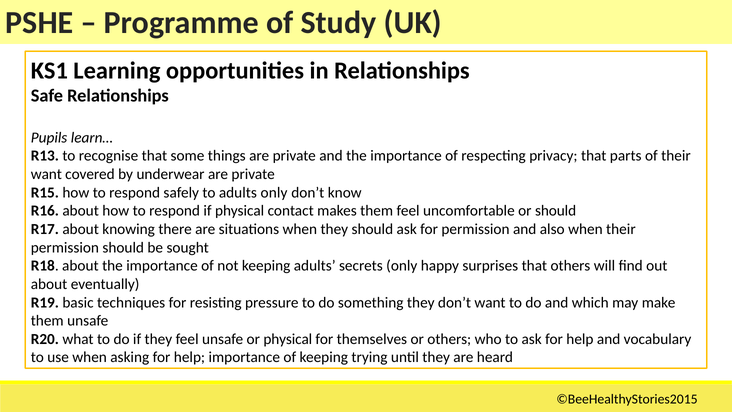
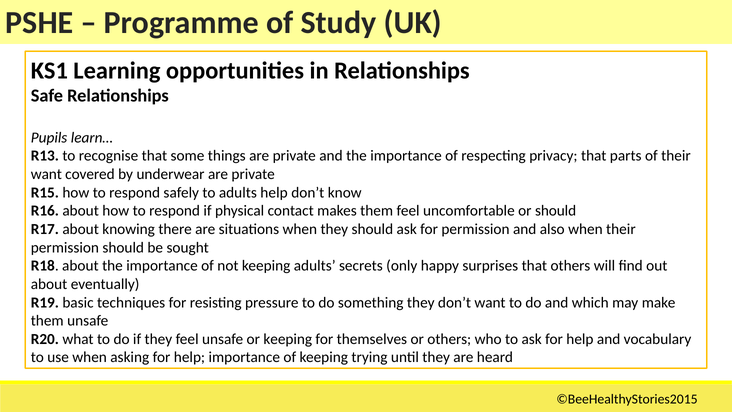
adults only: only -> help (274, 192)
or physical: physical -> keeping (288, 339)
